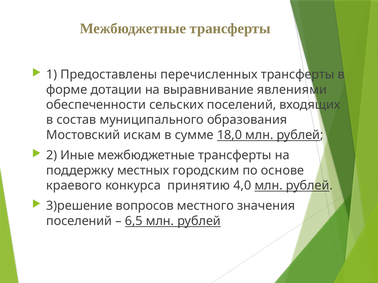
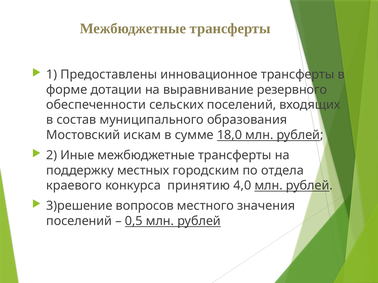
перечисленных: перечисленных -> инновационное (209, 75)
явлениями: явлениями -> резервного (292, 90)
основе: основе -> отдела (282, 171)
6,5: 6,5 -> 0,5 (134, 221)
